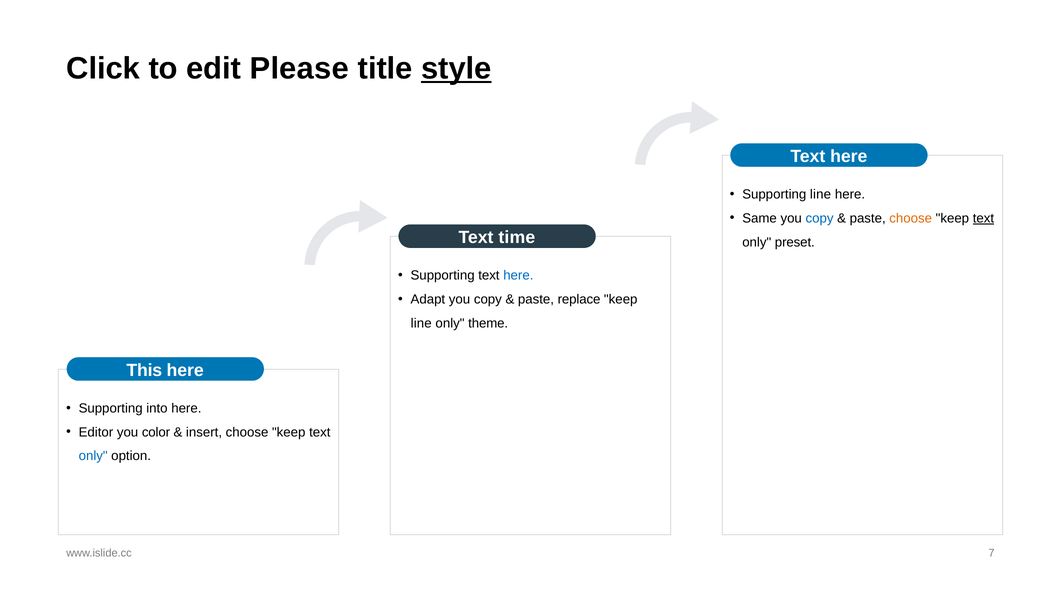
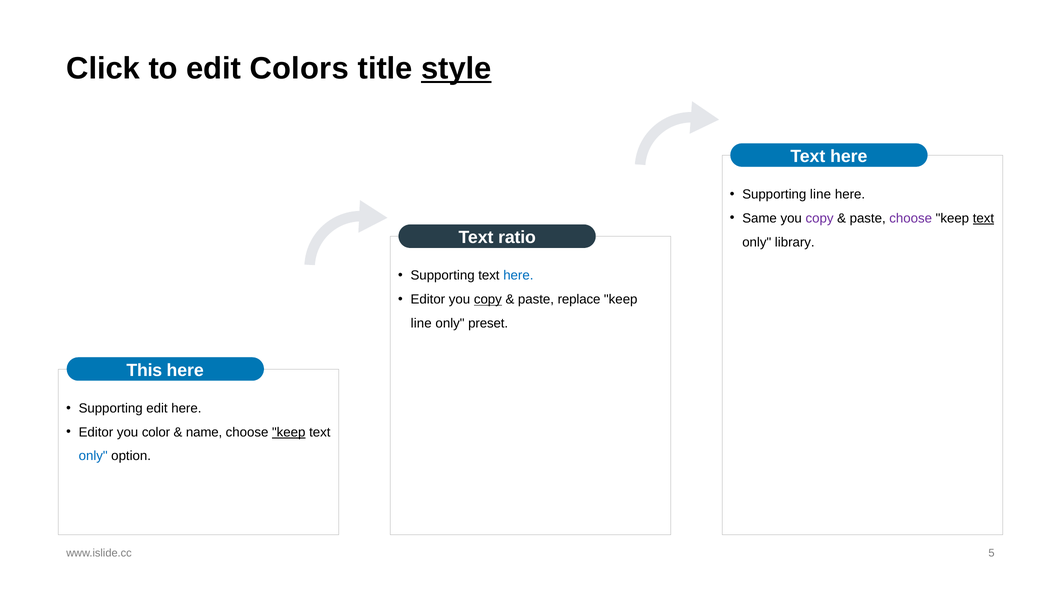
Please: Please -> Colors (299, 69)
copy colour: blue -> purple (820, 218)
choose colour: orange -> purple (911, 218)
time: time -> ratio (517, 237)
preset: preset -> library (795, 242)
Adapt: Adapt -> Editor (428, 299)
copy underline: none -> present (488, 299)
theme: theme -> preset (488, 323)
Supporting into: into -> edit (157, 408)
insert: insert -> name (204, 432)
keep underline: none -> present (289, 432)
7: 7 -> 5 (992, 553)
